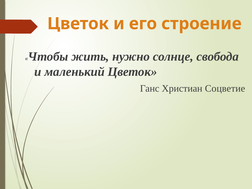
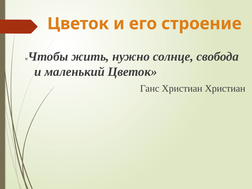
Христиан Соцветие: Соцветие -> Христиан (225, 88)
